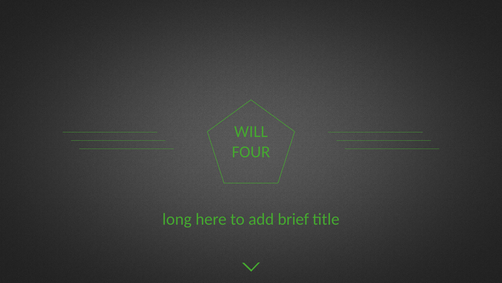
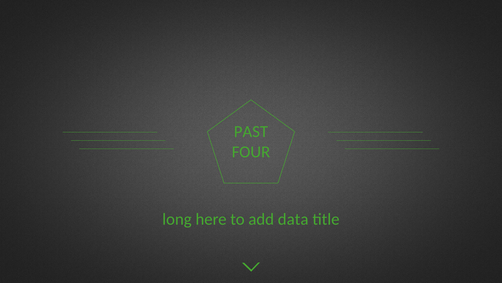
WILL: WILL -> PAST (251, 131)
brief: brief -> data (293, 219)
